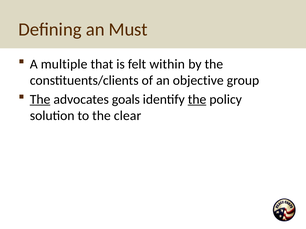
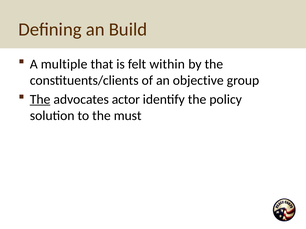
Must: Must -> Build (128, 30)
goals: goals -> actor (126, 100)
the underline: present -> none (197, 100)
clear: clear -> must (128, 116)
